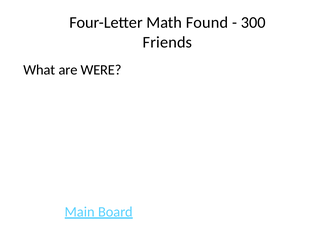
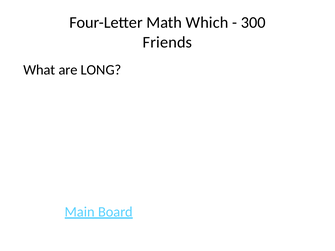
Found: Found -> Which (207, 23)
WERE: WERE -> LONG (101, 70)
